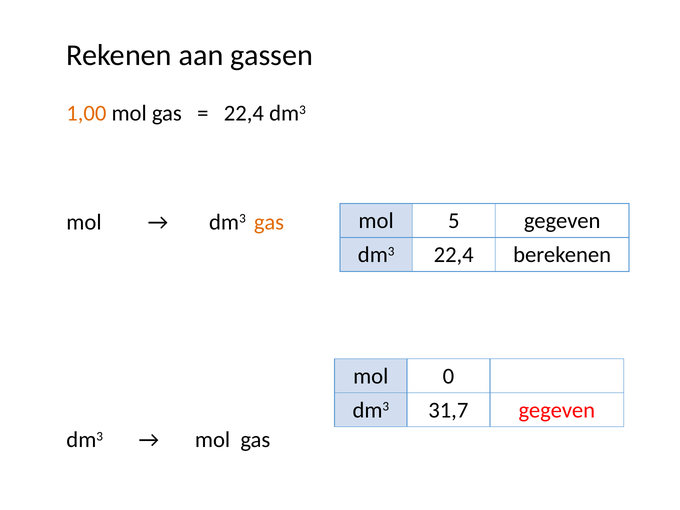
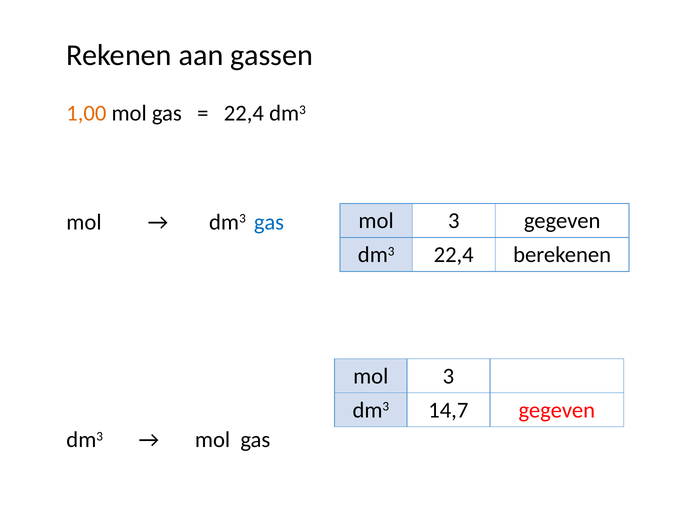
5: 5 -> 3 (454, 221)
gas colour: orange -> blue (269, 222)
0: 0 -> 3 (448, 376)
31,7: 31,7 -> 14,7 (448, 410)
